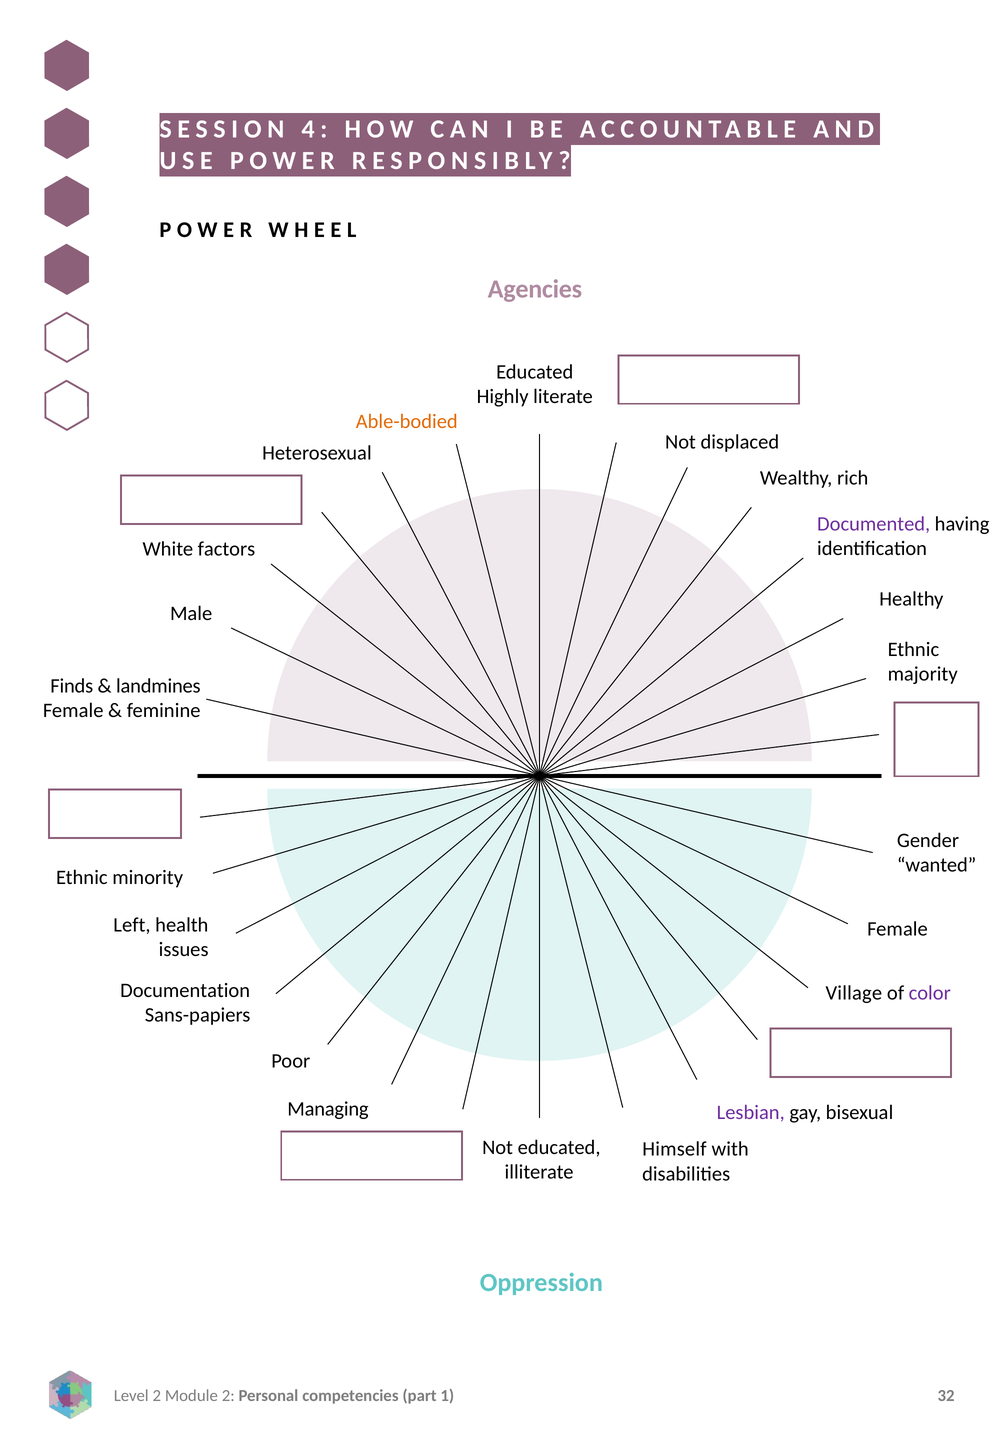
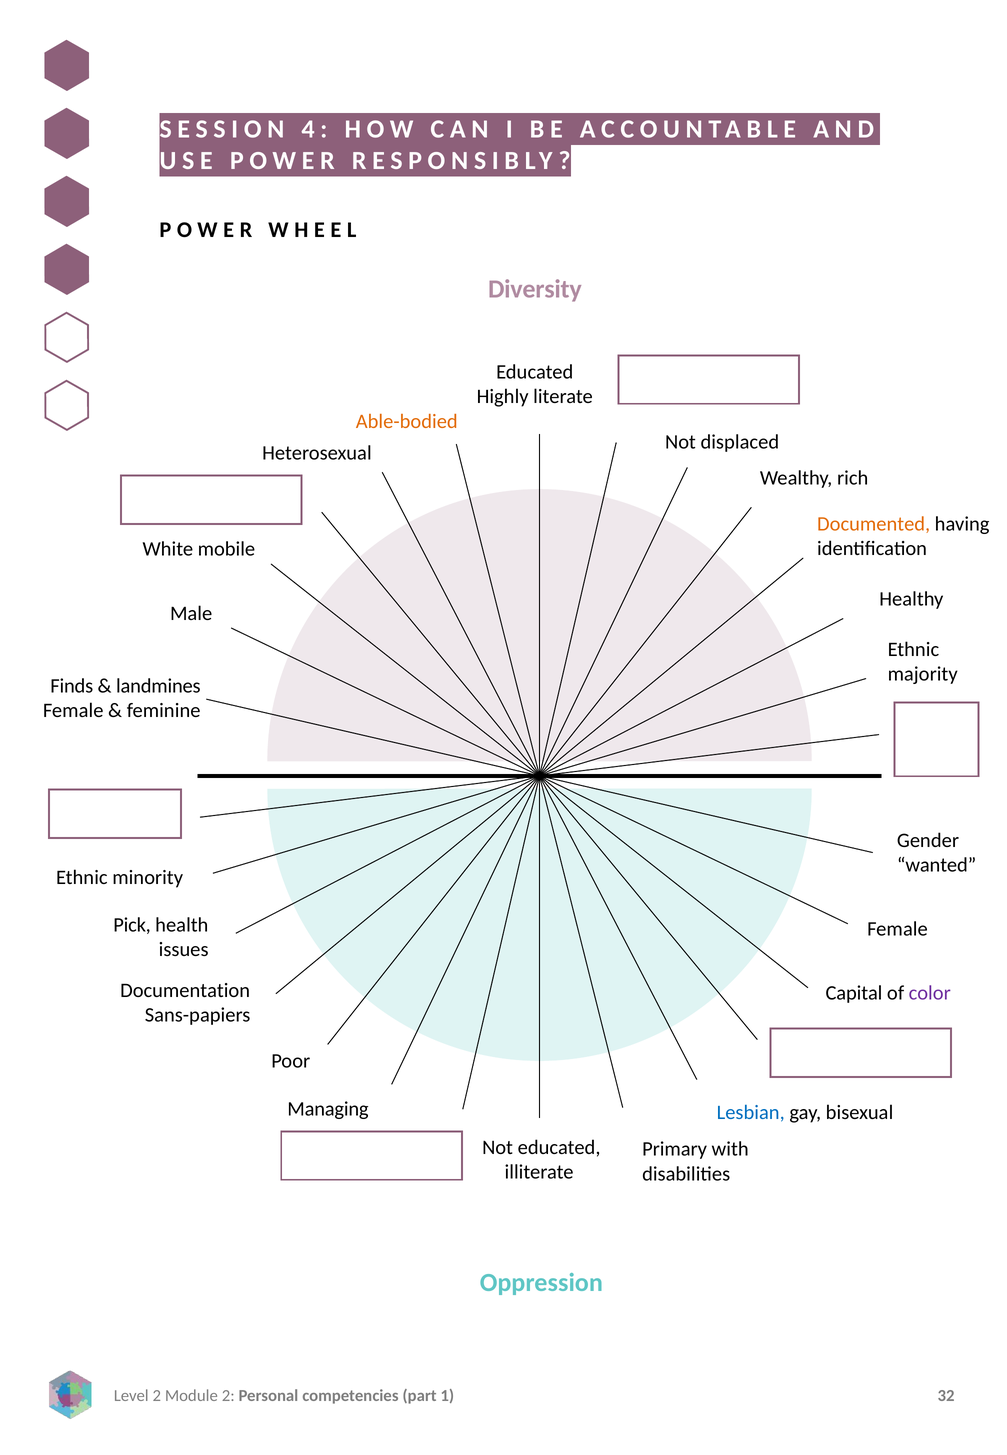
Agencies: Agencies -> Diversity (535, 289)
Documented colour: purple -> orange (874, 524)
factors: factors -> mobile (226, 549)
Left: Left -> Pick (132, 925)
Village: Village -> Capital (854, 993)
Lesbian colour: purple -> blue (751, 1112)
Himself: Himself -> Primary (675, 1149)
